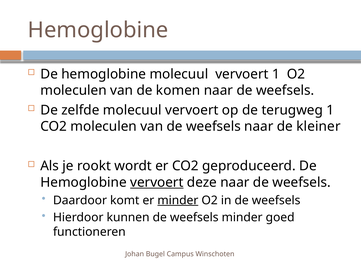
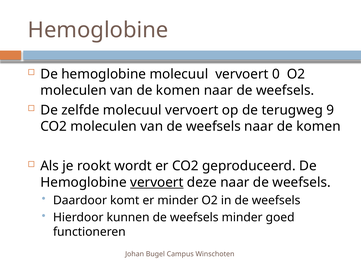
vervoert 1: 1 -> 0 (276, 74)
terugweg 1: 1 -> 9 (330, 110)
naar de kleiner: kleiner -> komen (319, 126)
minder underline: present -> none (178, 200)
